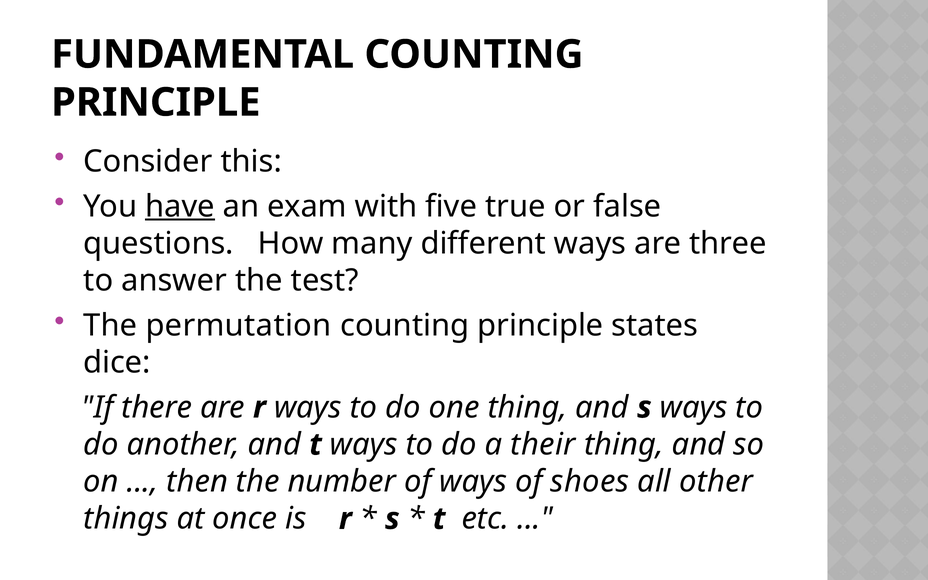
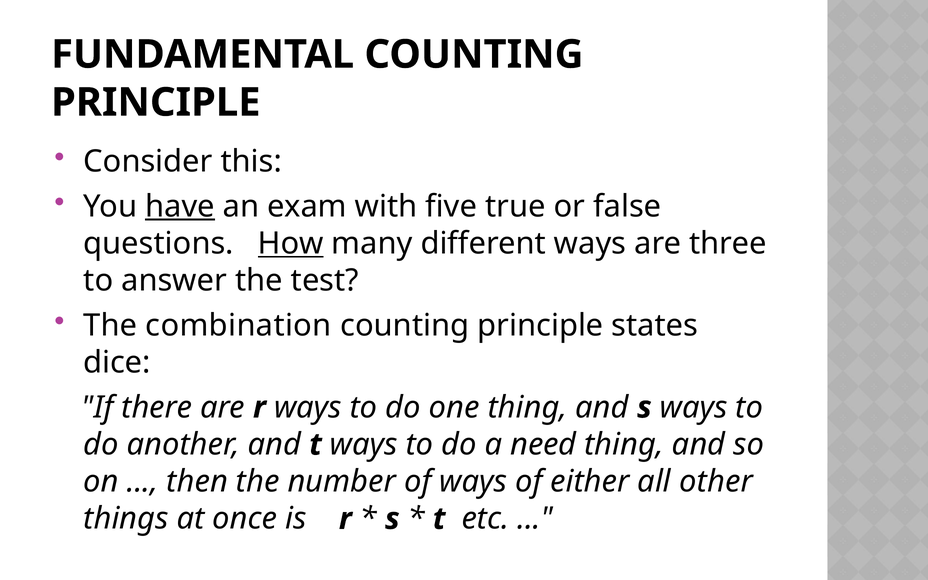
How underline: none -> present (291, 243)
permutation: permutation -> combination (239, 325)
their: their -> need (543, 445)
shoes: shoes -> either (590, 482)
